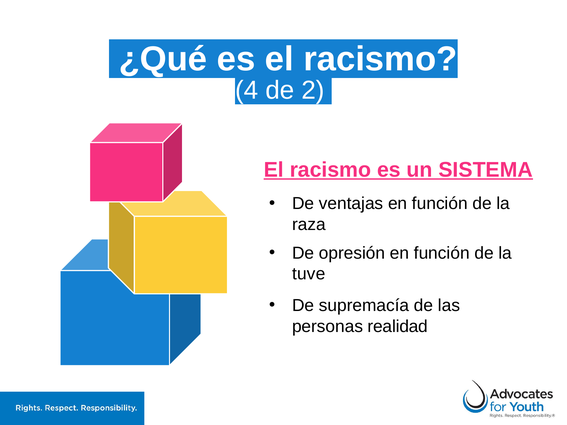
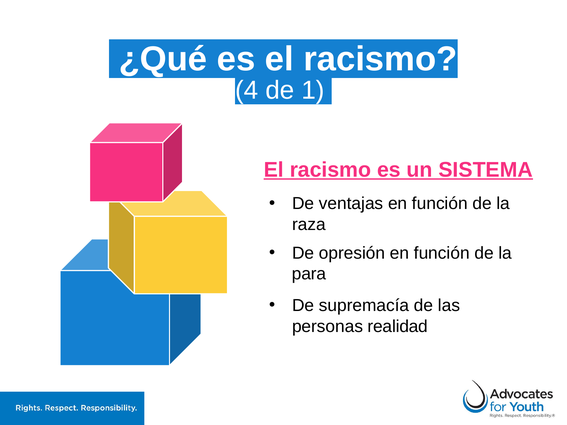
2: 2 -> 1 (313, 90)
tuve: tuve -> para (309, 274)
